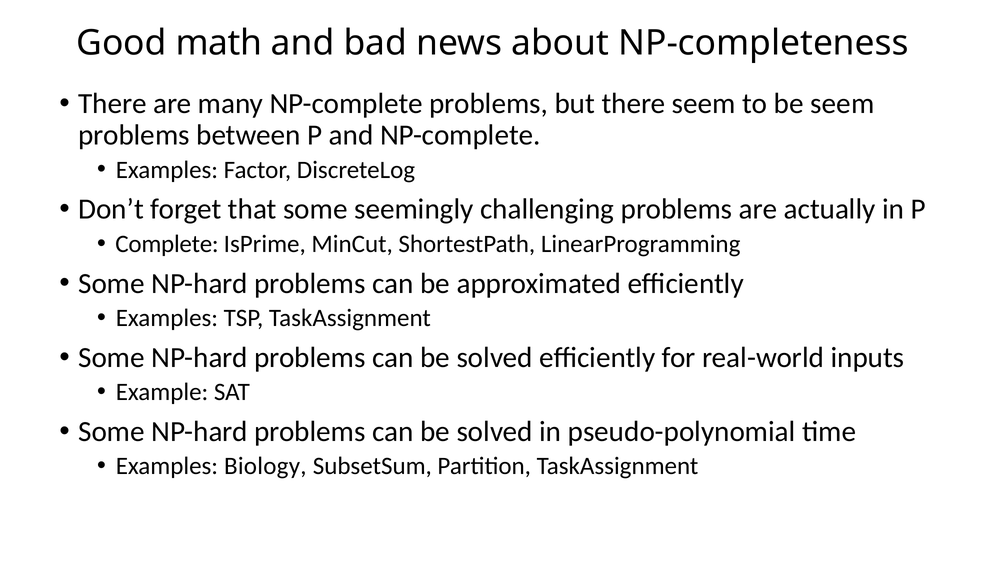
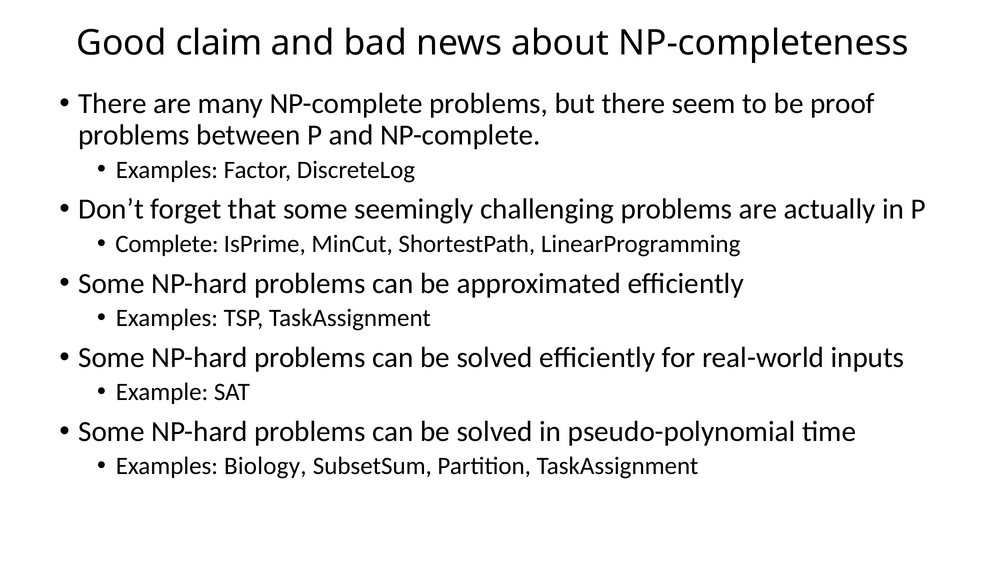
math: math -> claim (219, 43)
be seem: seem -> proof (842, 104)
